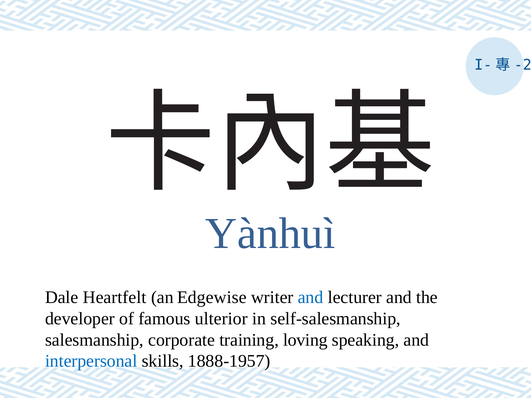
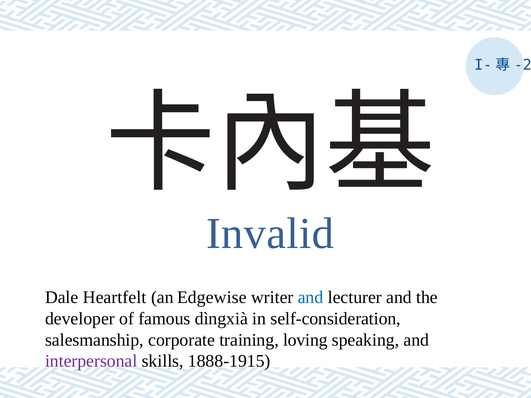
Yànhuì: Yànhuì -> Invalid (270, 234)
ulterior: ulterior -> dìngxià (221, 319)
self-salesmanship: self-salesmanship -> self-consideration (336, 319)
interpersonal colour: blue -> purple (91, 361)
1888-1957: 1888-1957 -> 1888-1915 (229, 361)
